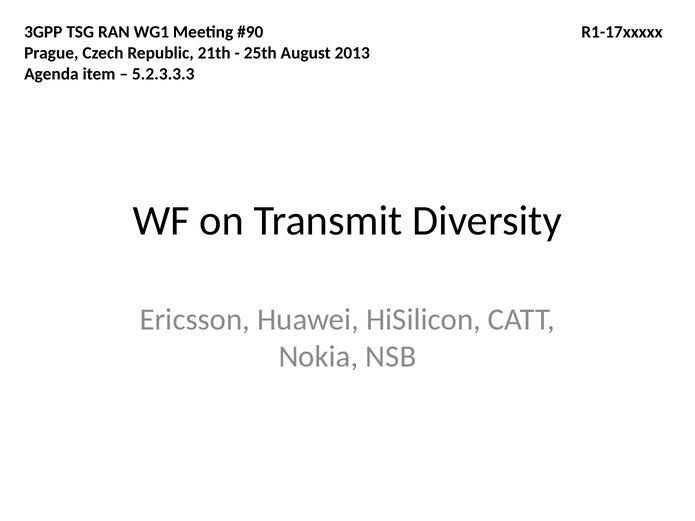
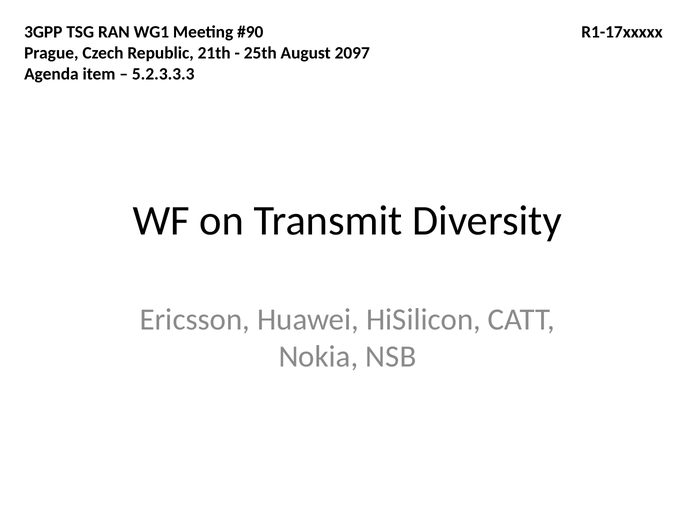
2013: 2013 -> 2097 (352, 53)
